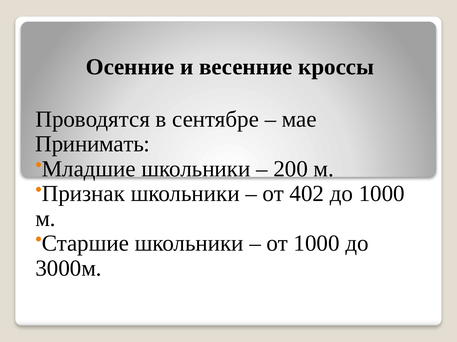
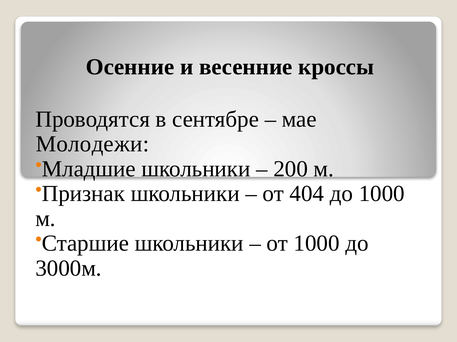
Принимать: Принимать -> Молодежи (92, 144)
402: 402 -> 404 (307, 194)
